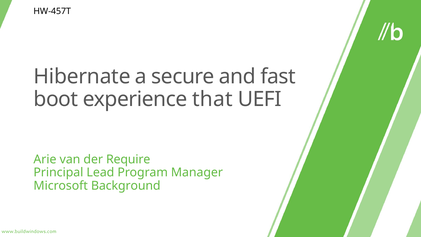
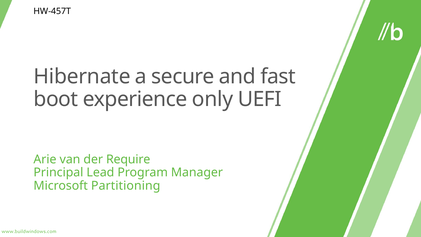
that: that -> only (213, 99)
Background: Background -> Partitioning (126, 186)
